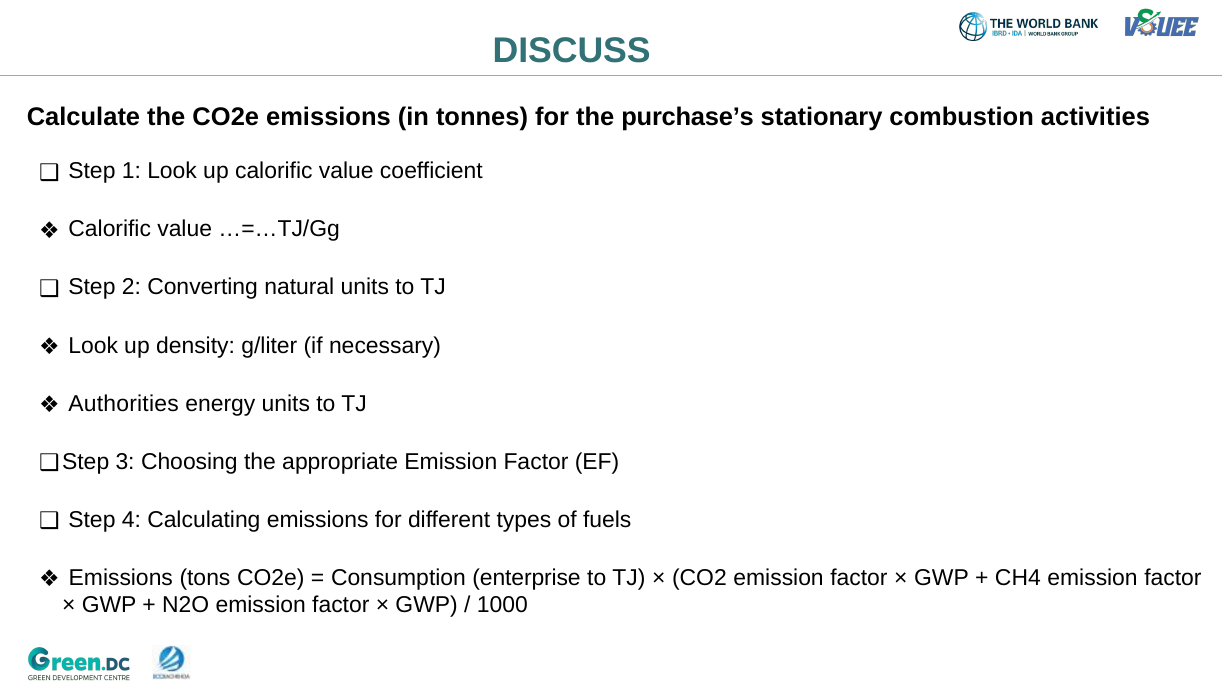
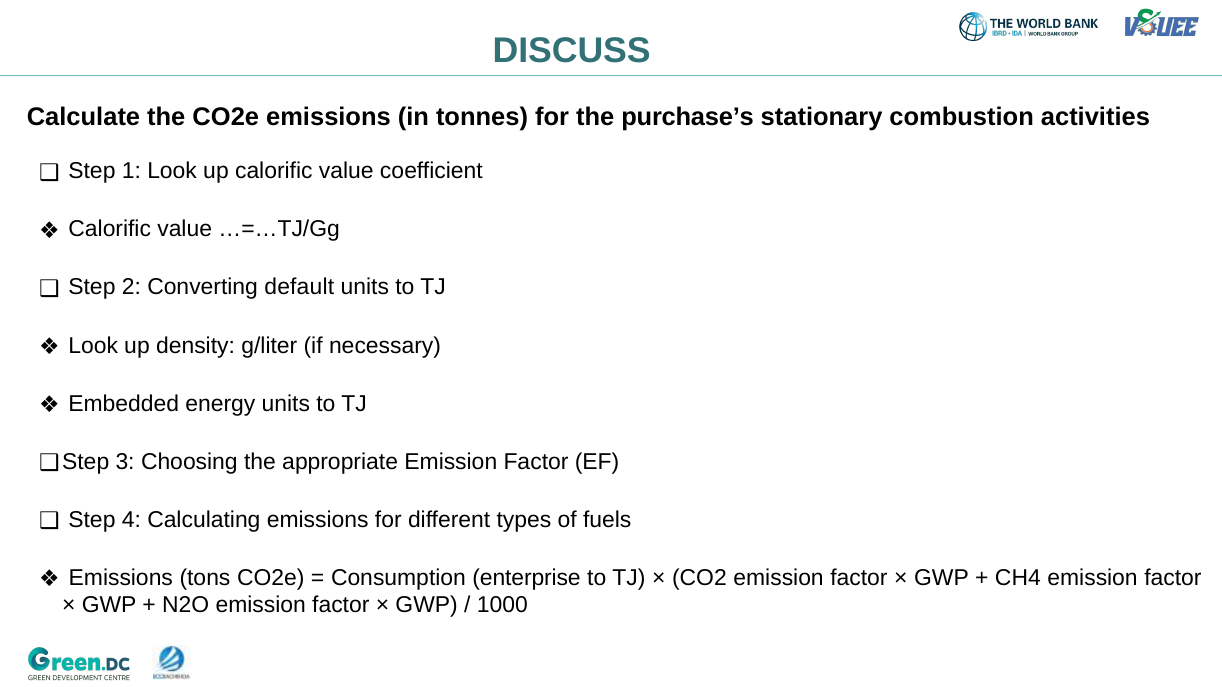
natural: natural -> default (299, 288)
Authorities: Authorities -> Embedded (124, 404)
